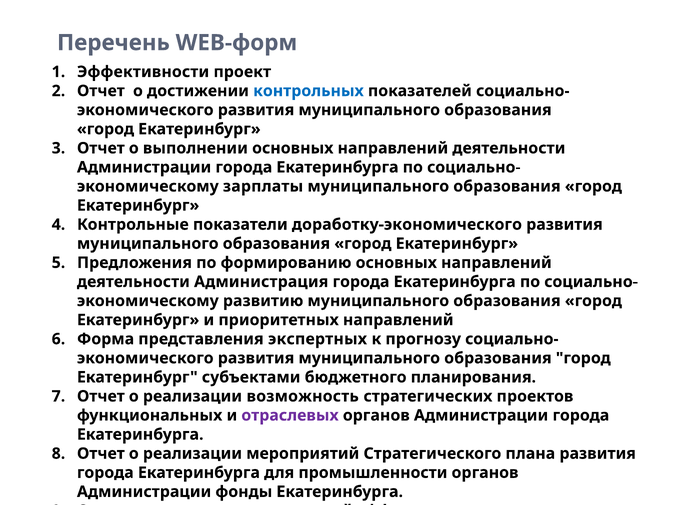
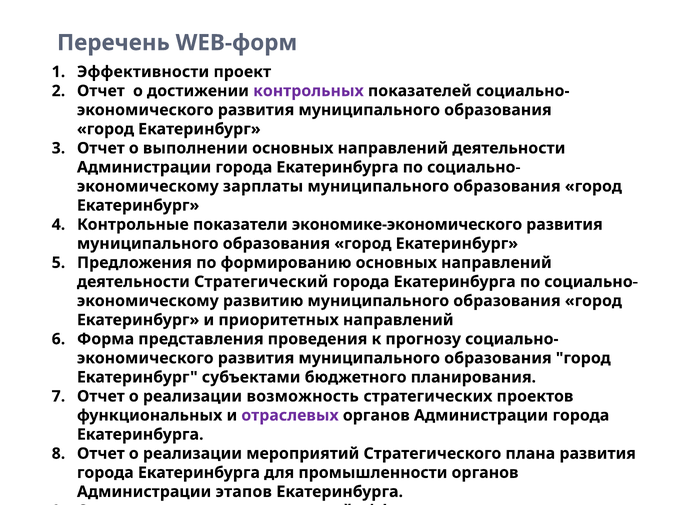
контрольных colour: blue -> purple (308, 91)
доработку-экономического: доработку-экономического -> экономике-экономического (407, 225)
Администрация: Администрация -> Стратегический (261, 282)
экспертных: экспертных -> проведения (318, 339)
фонды: фонды -> этапов (244, 492)
